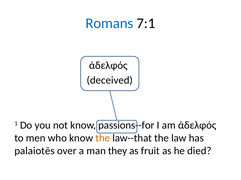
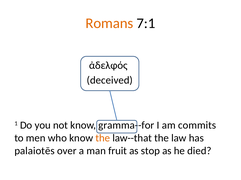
Romans colour: blue -> orange (109, 23)
passions--for: passions--for -> gramma--for (126, 126)
am ἀδελφός: ἀδελφός -> commits (197, 126)
they: they -> fruit (118, 151)
fruit: fruit -> stop (150, 151)
